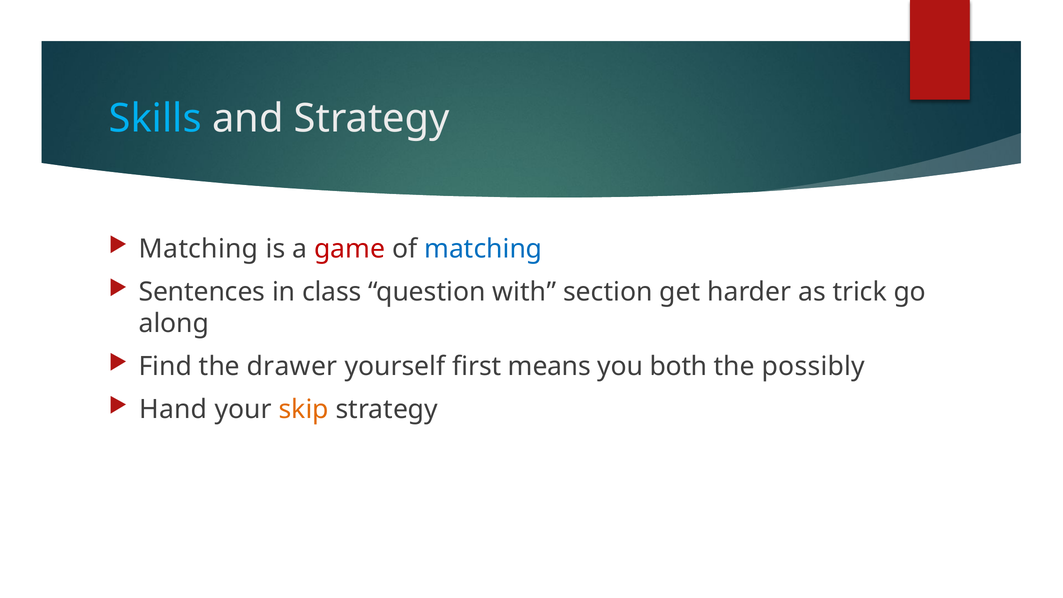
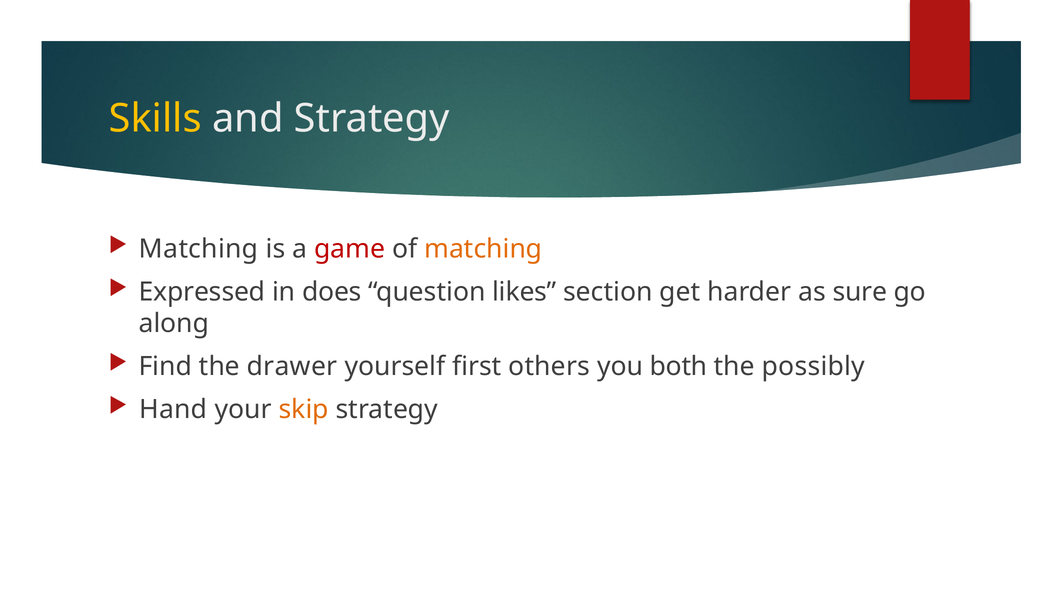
Skills colour: light blue -> yellow (155, 118)
matching colour: blue -> orange (483, 249)
Sentences: Sentences -> Expressed (202, 292)
class: class -> does (332, 292)
with: with -> likes (524, 292)
trick: trick -> sure (860, 292)
means: means -> others (549, 367)
